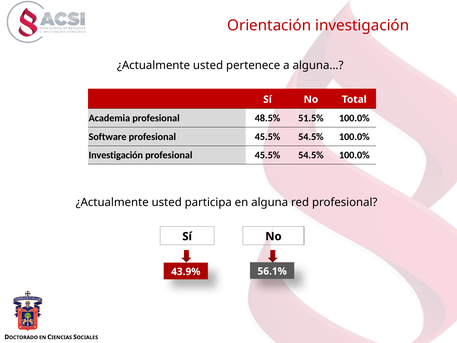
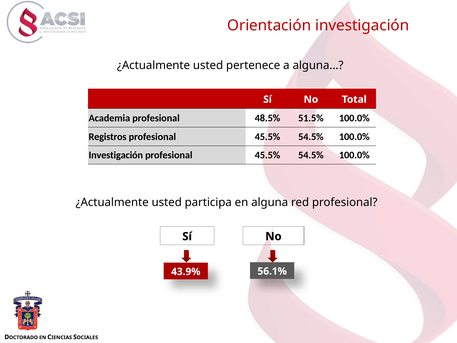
Software: Software -> Registros (108, 137)
